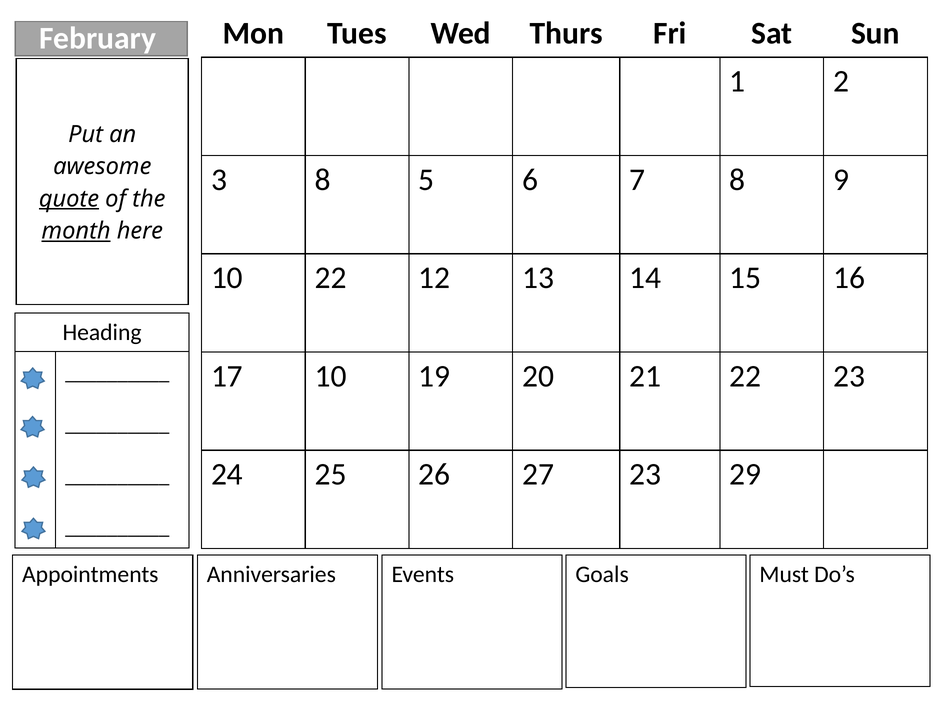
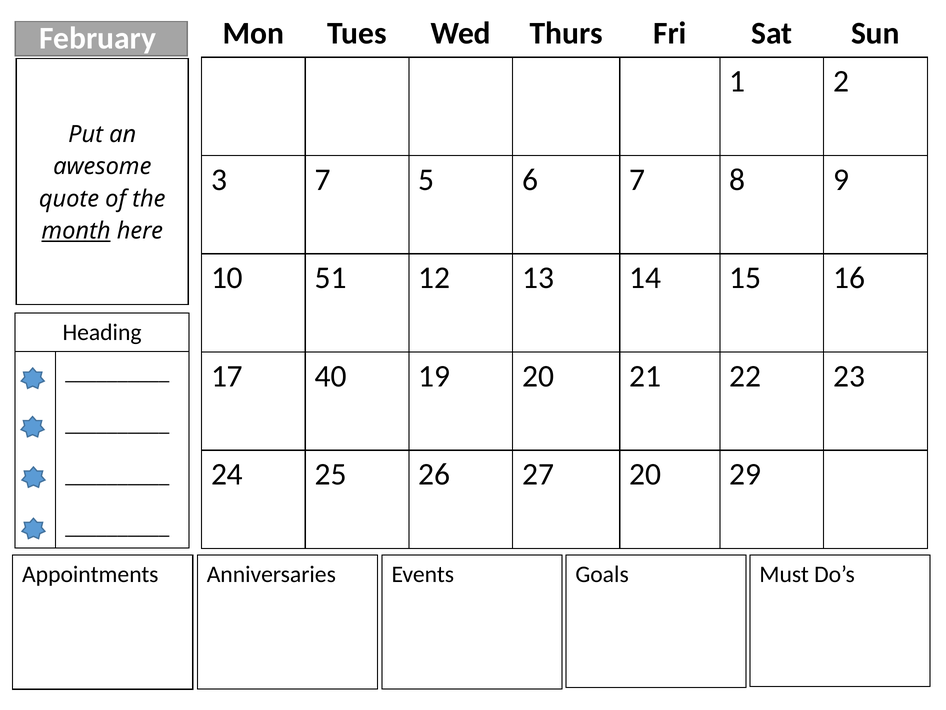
3 8: 8 -> 7 (323, 180)
quote underline: present -> none (69, 199)
10 22: 22 -> 51 (331, 278)
17 10: 10 -> 40 (331, 376)
27 23: 23 -> 20 (645, 474)
